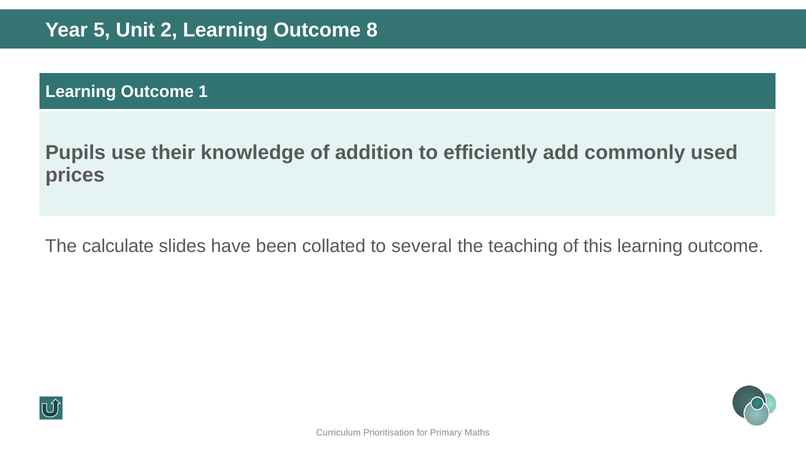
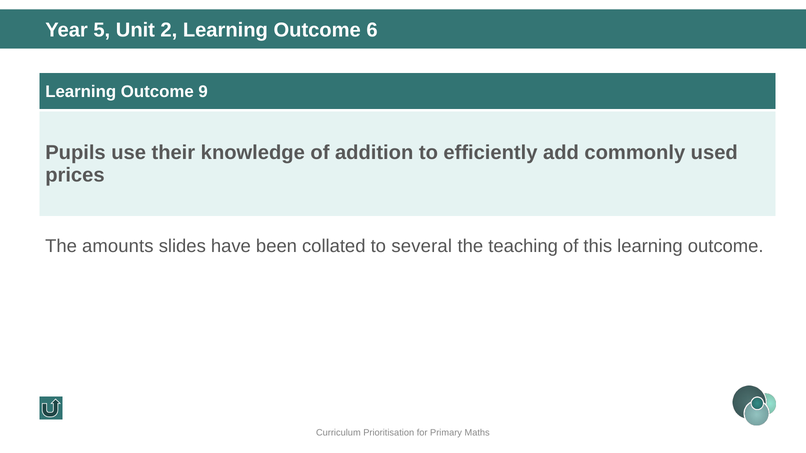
8: 8 -> 6 (372, 30)
1: 1 -> 9 (203, 92)
calculate: calculate -> amounts (118, 246)
